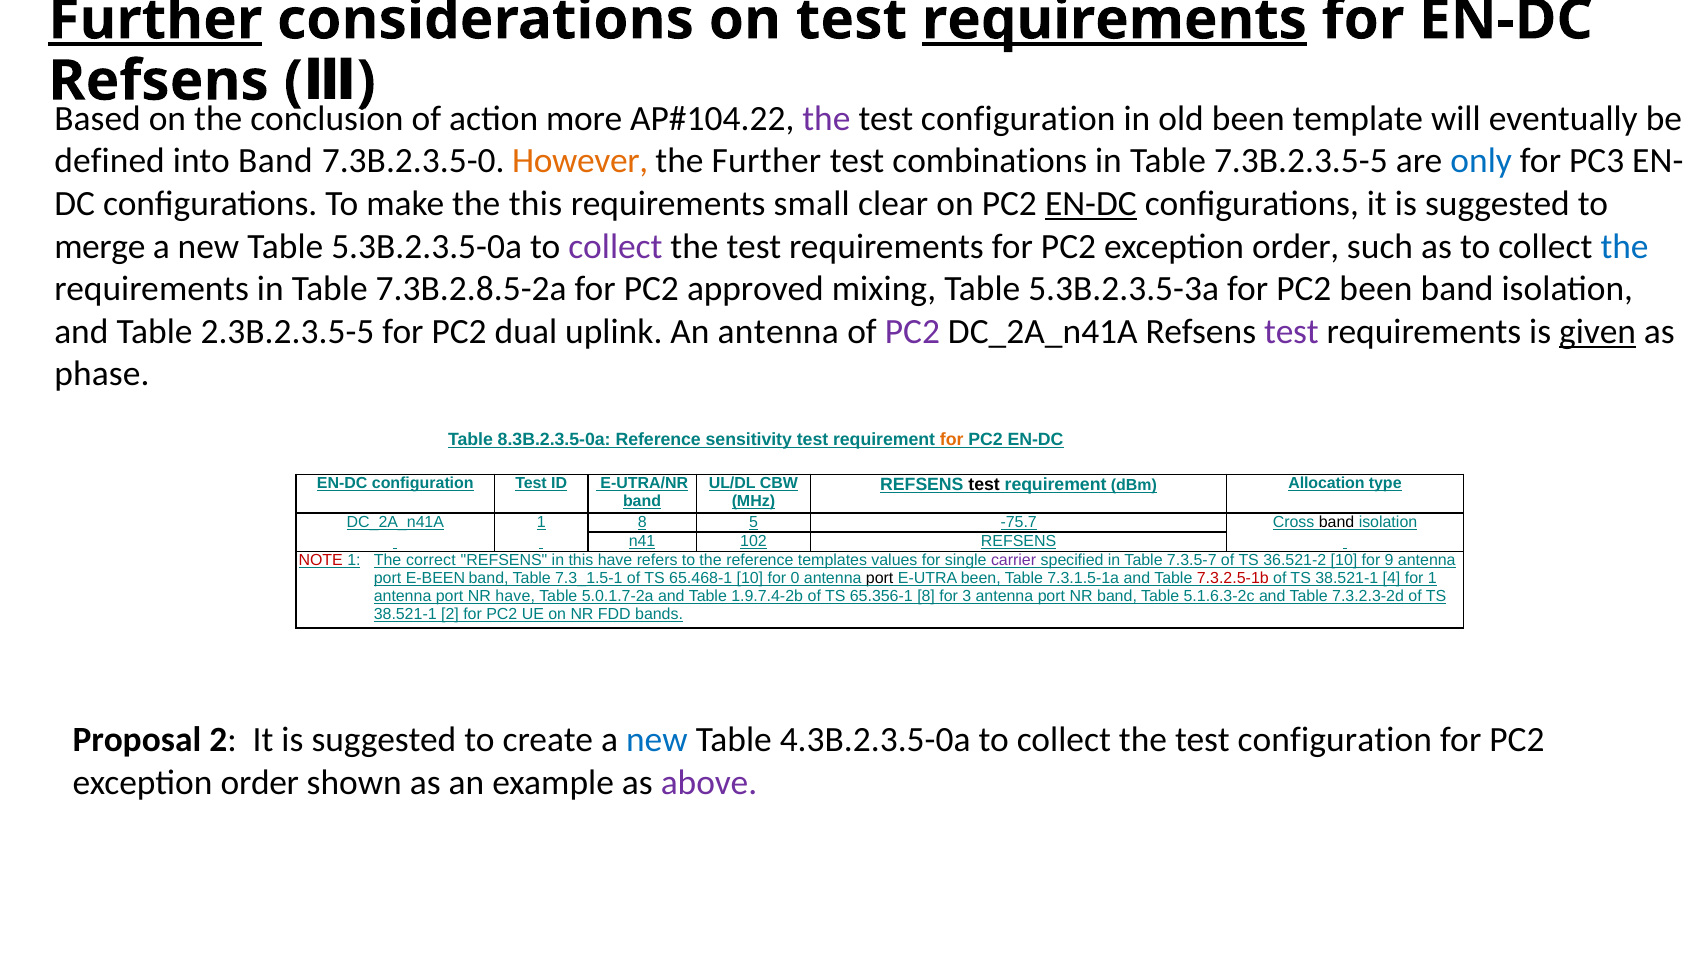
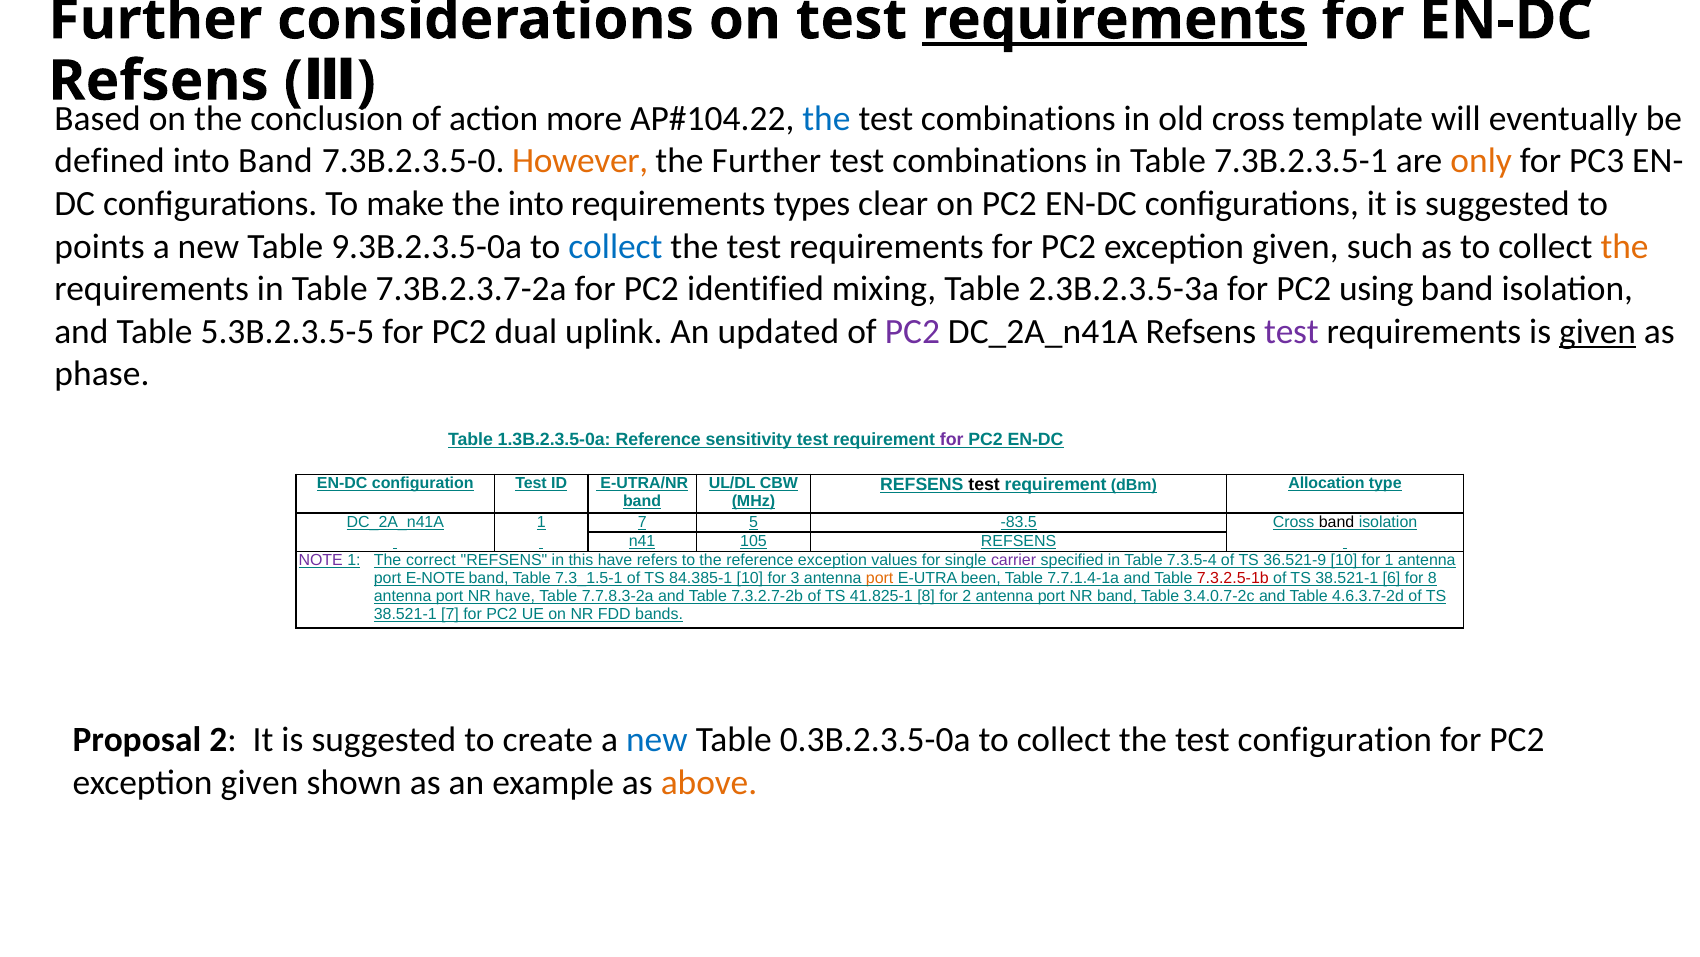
Further underline: present -> none (155, 20)
the colour: purple -> blue (826, 119)
configuration: configuration -> combinations (1018, 119)
old been: been -> cross (1248, 119)
7.3B.2.3.5-5: 7.3B.2.3.5-5 -> 7.3B.2.3.5-1 (1301, 161)
only colour: blue -> orange (1481, 161)
the this: this -> into (536, 204)
small: small -> types (812, 204)
EN-DC underline: present -> none (1091, 204)
merge: merge -> points (100, 246)
5.3B.2.3.5-0a: 5.3B.2.3.5-0a -> 9.3B.2.3.5-0a (427, 246)
collect colour: purple -> blue (615, 246)
order: order -> given (1295, 246)
the colour: blue -> orange (1625, 246)
7.3B.2.8.5-2a: 7.3B.2.8.5-2a -> 7.3B.2.3.7-2a (471, 289)
approved: approved -> identified (755, 289)
5.3B.2.3.5-3a: 5.3B.2.3.5-3a -> 2.3B.2.3.5-3a (1124, 289)
PC2 been: been -> using (1376, 289)
2.3B.2.3.5-5: 2.3B.2.3.5-5 -> 5.3B.2.3.5-5 (287, 331)
An antenna: antenna -> updated (778, 331)
8.3B.2.3.5-0a: 8.3B.2.3.5-0a -> 1.3B.2.3.5-0a (554, 439)
for colour: orange -> purple (952, 439)
1 8: 8 -> 7 (642, 522)
-75.7: -75.7 -> -83.5 (1019, 522)
102: 102 -> 105 (753, 541)
NOTE colour: red -> purple (321, 560)
reference templates: templates -> exception (832, 560)
7.3.5-7: 7.3.5-7 -> 7.3.5-4 (1192, 560)
36.521-2: 36.521-2 -> 36.521-9 (1295, 560)
for 9: 9 -> 1 (1389, 560)
E-BEEN: E-BEEN -> E-NOTE (435, 578)
65.468-1: 65.468-1 -> 84.385-1 (701, 578)
0: 0 -> 3 (795, 578)
port colour: black -> orange (880, 578)
7.3.1.5-1a: 7.3.1.5-1a -> 7.7.1.4-1a (1083, 578)
4: 4 -> 6 (1392, 578)
for 1: 1 -> 8 (1432, 578)
5.0.1.7-2a: 5.0.1.7-2a -> 7.7.8.3-2a (618, 596)
1.9.7.4-2b: 1.9.7.4-2b -> 7.3.2.7-2b (767, 596)
65.356-1: 65.356-1 -> 41.825-1 (881, 596)
for 3: 3 -> 2 (967, 596)
5.1.6.3-2c: 5.1.6.3-2c -> 3.4.0.7-2c (1219, 596)
7.3.2.3-2d: 7.3.2.3-2d -> 4.6.3.7-2d (1368, 596)
38.521-1 2: 2 -> 7 (450, 614)
4.3B.2.3.5-0a: 4.3B.2.3.5-0a -> 0.3B.2.3.5-0a (875, 740)
order: order -> given (260, 782)
above colour: purple -> orange (709, 782)
